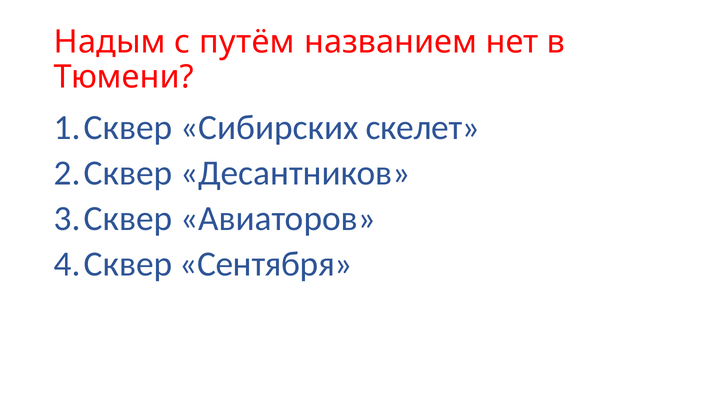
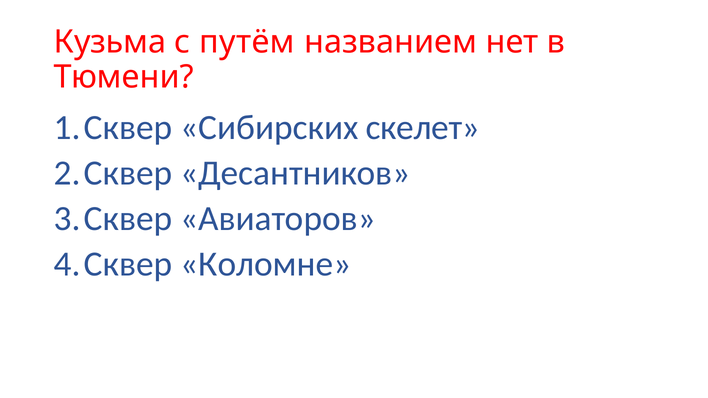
Надым: Надым -> Кузьма (110, 42)
Сентября: Сентября -> Коломне (266, 264)
